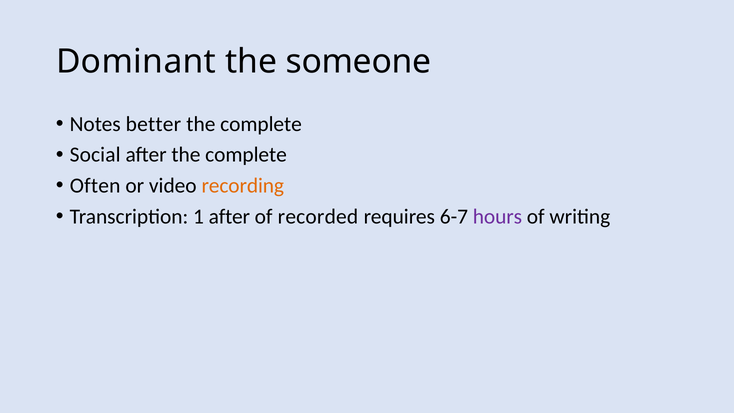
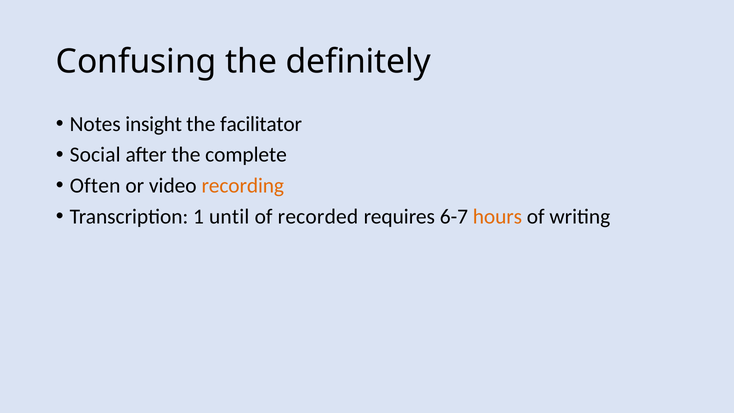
Dominant: Dominant -> Confusing (136, 62)
someone: someone -> definitely (358, 62)
better: better -> insight (154, 124)
complete: complete -> facilitator (261, 124)
1 after: after -> until (229, 216)
hours colour: purple -> orange (497, 216)
